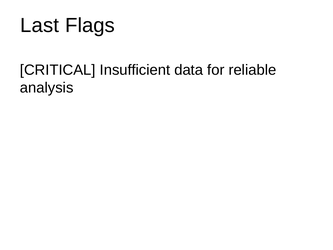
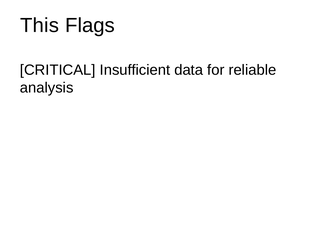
Last: Last -> This (40, 25)
